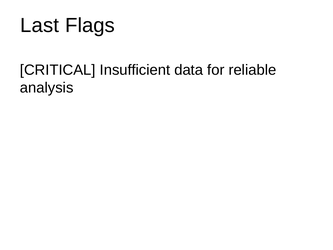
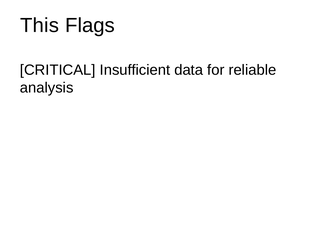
Last: Last -> This (40, 25)
